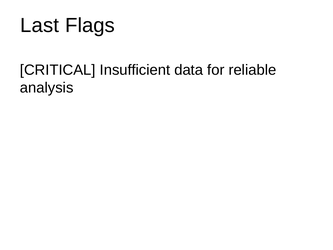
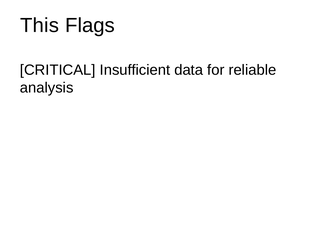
Last: Last -> This (40, 25)
